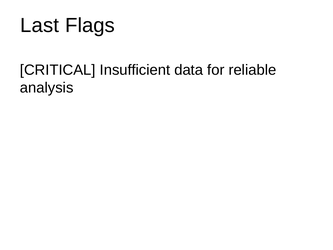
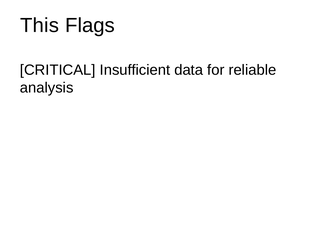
Last: Last -> This (40, 25)
